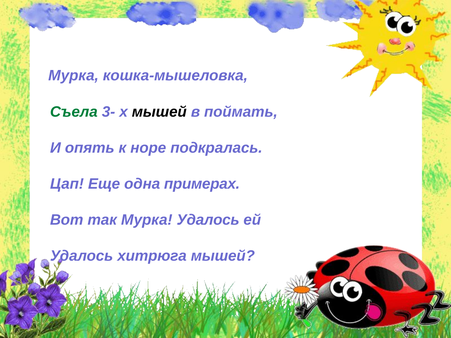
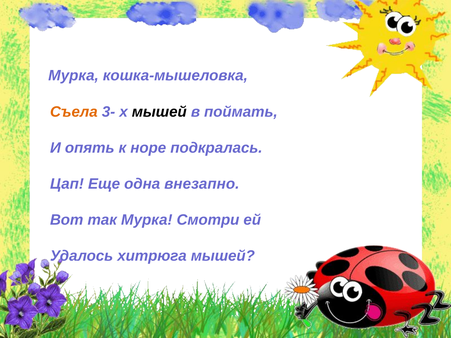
Съела colour: green -> orange (74, 112)
примерах: примерах -> внезапно (202, 184)
Мурка Удалось: Удалось -> Смотри (208, 220)
